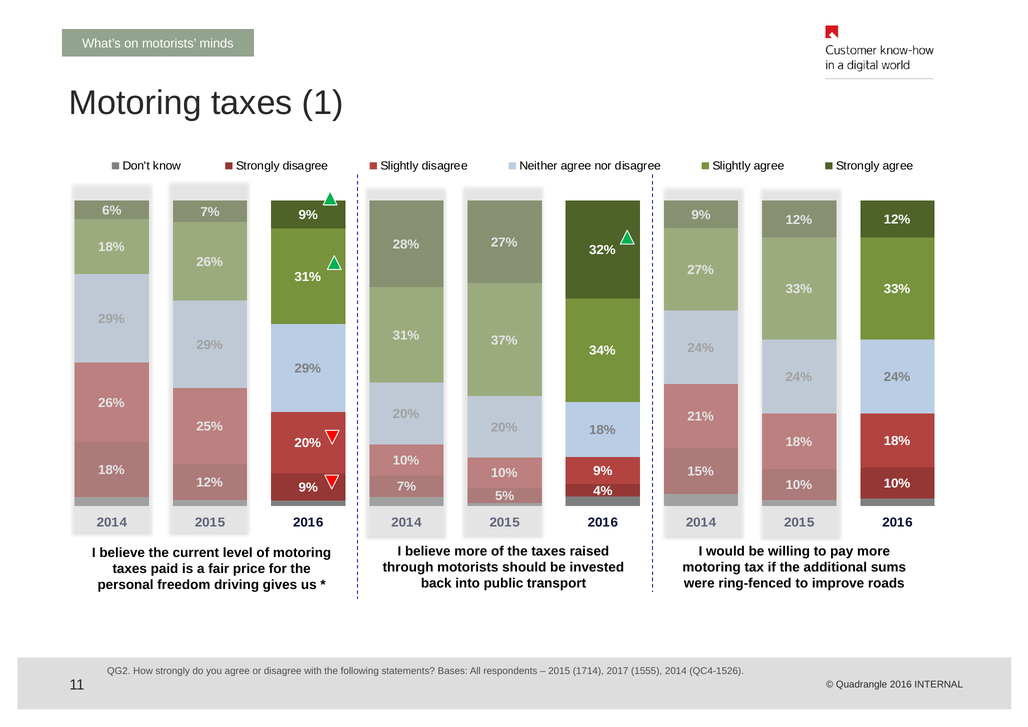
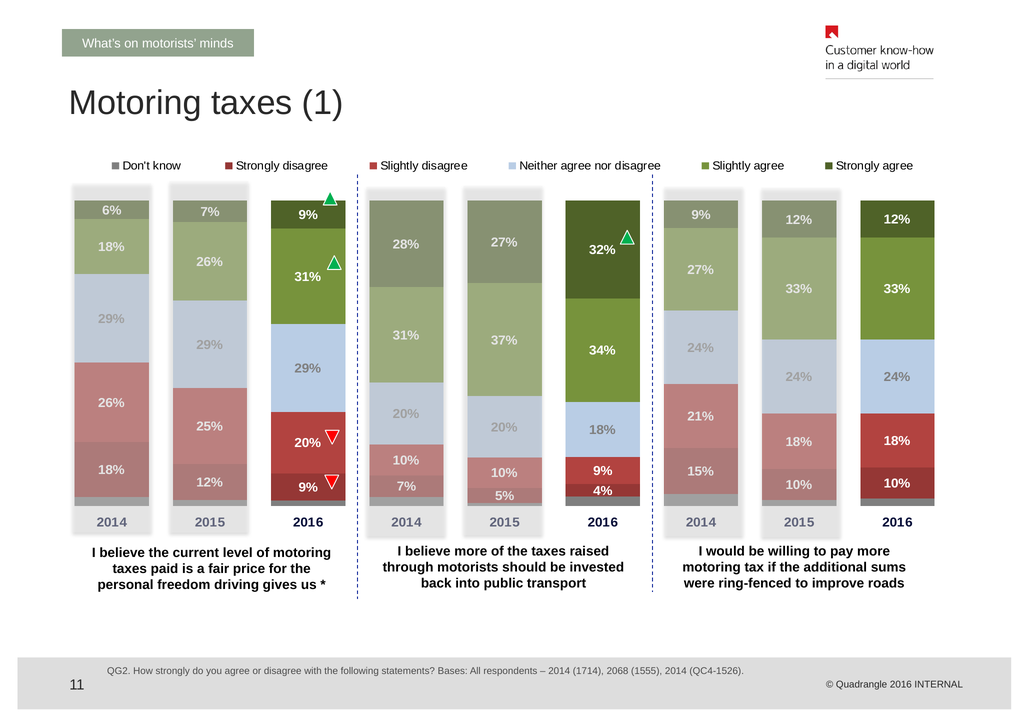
2015: 2015 -> 2014 (559, 672)
2017: 2017 -> 2068 (618, 672)
